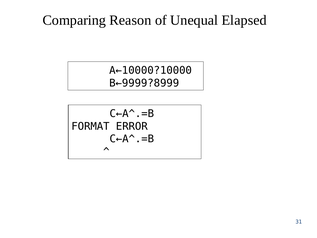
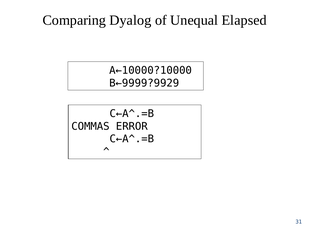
Reason: Reason -> Dyalog (130, 20)
B←9999?8999: B←9999?8999 -> B←9999?9929 (144, 83)
FORMAT: FORMAT -> COMMAS (90, 126)
